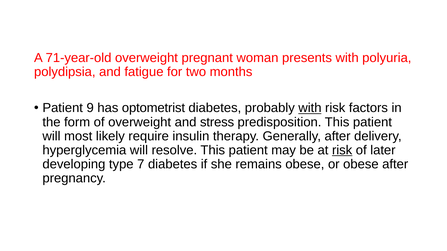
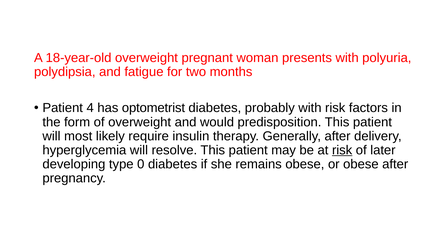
71-year-old: 71-year-old -> 18-year-old (79, 58)
9: 9 -> 4 (90, 108)
with underline: present -> none (310, 108)
stress: stress -> would (217, 122)
7: 7 -> 0 (141, 165)
